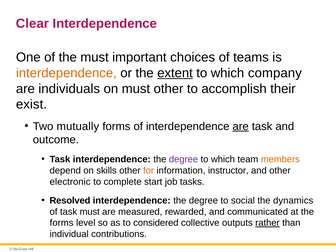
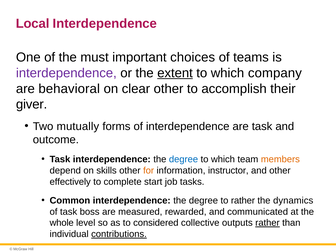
Clear: Clear -> Local (33, 24)
interdependence colour: orange -> purple (66, 73)
individuals: individuals -> behavioral (69, 89)
on must: must -> clear (136, 89)
exist: exist -> giver (32, 104)
are underline: present -> none (241, 126)
degree colour: purple -> blue (183, 159)
electronic: electronic -> effectively (70, 182)
Resolved: Resolved -> Common (70, 200)
to social: social -> rather (243, 200)
task must: must -> boss (90, 212)
forms: forms -> whole (62, 223)
contributions underline: none -> present (119, 234)
